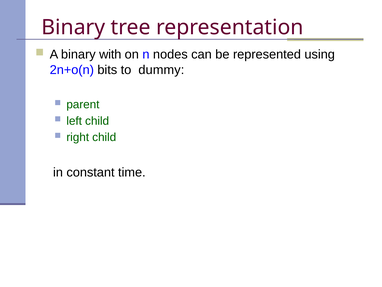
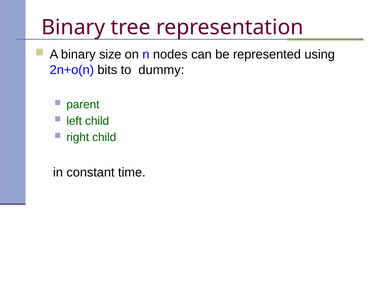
with: with -> size (110, 54)
